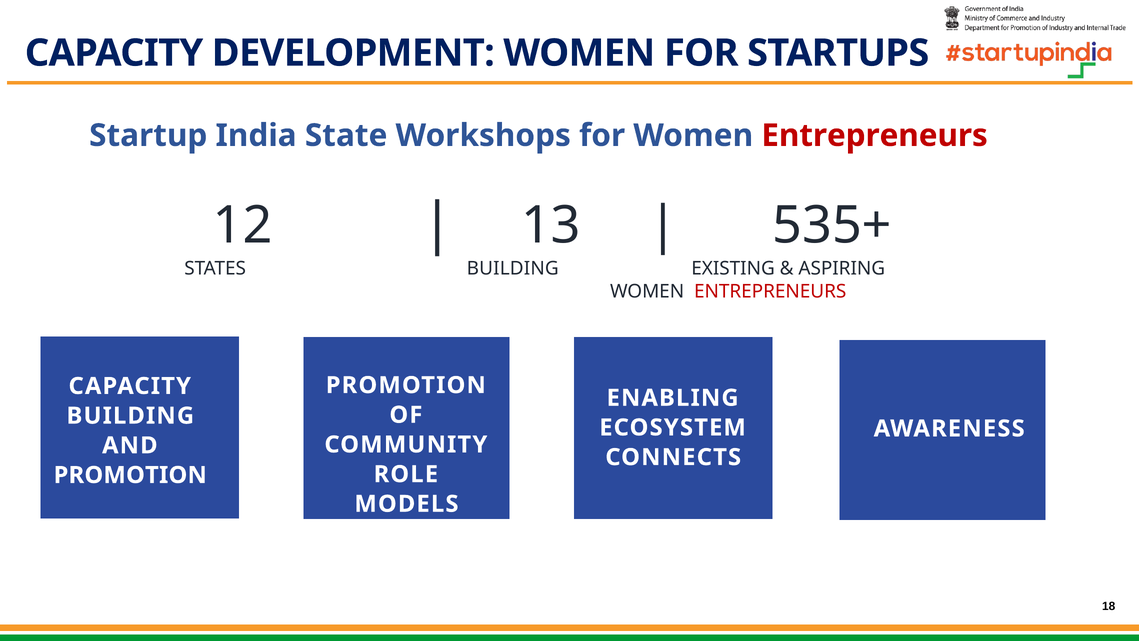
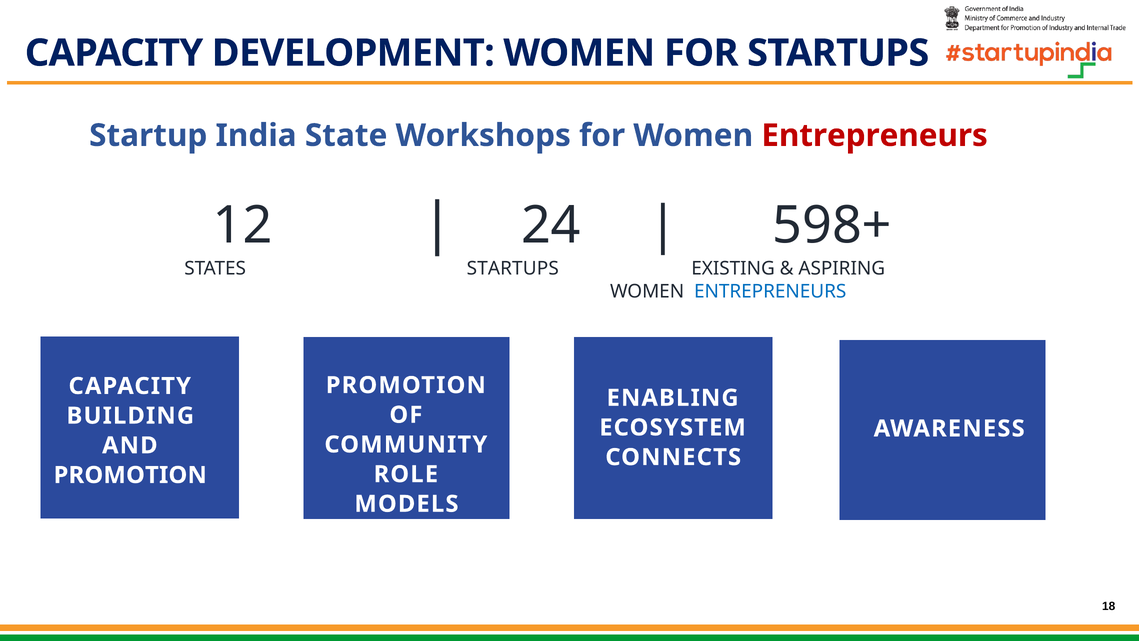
13: 13 -> 24 (551, 225)
535+: 535+ -> 598+ (832, 225)
STATES BUILDING: BUILDING -> STARTUPS (513, 268)
ENTREPRENEURS colour: red -> blue (770, 291)
